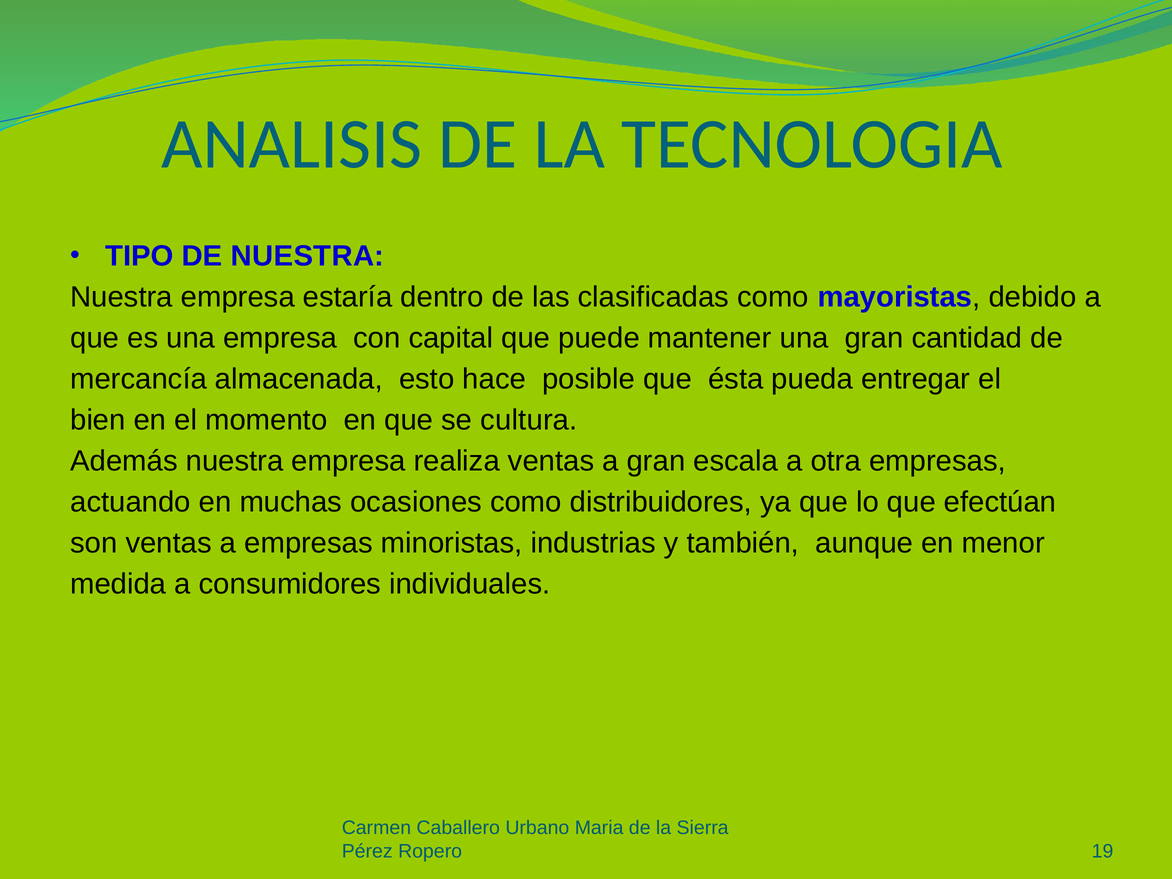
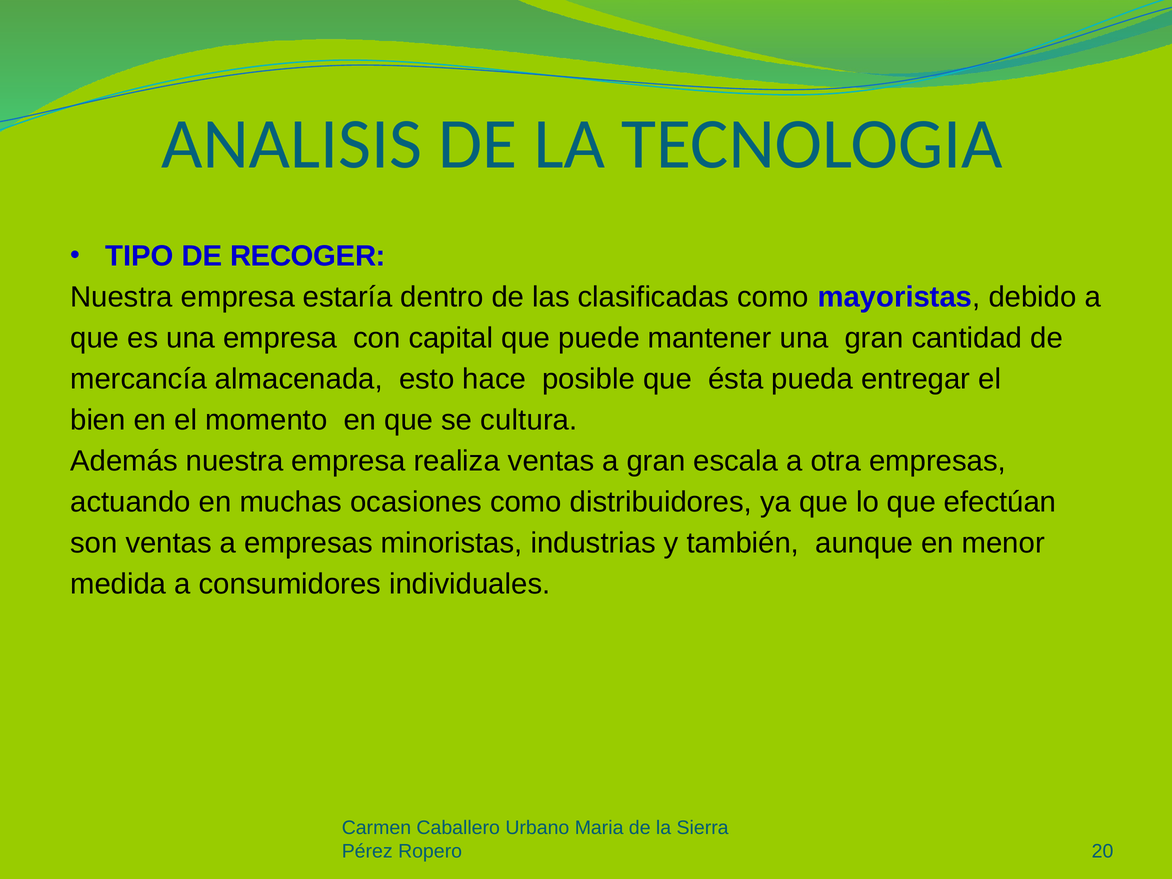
DE NUESTRA: NUESTRA -> RECOGER (308, 256)
19: 19 -> 20 (1103, 851)
